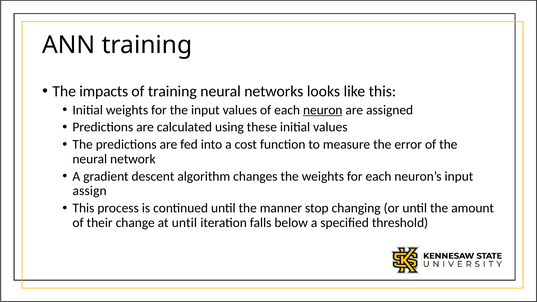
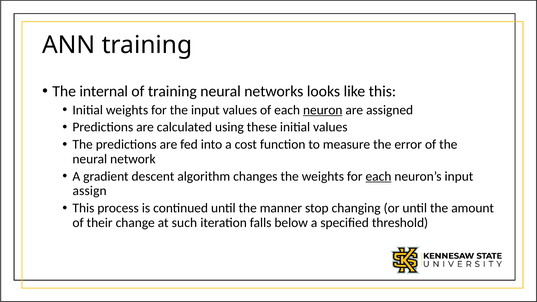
impacts: impacts -> internal (104, 91)
each underline: none -> present (378, 176)
at until: until -> such (184, 223)
